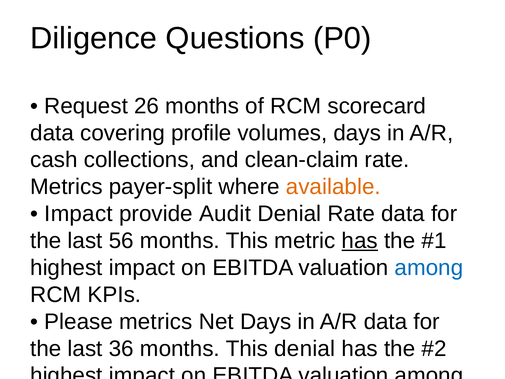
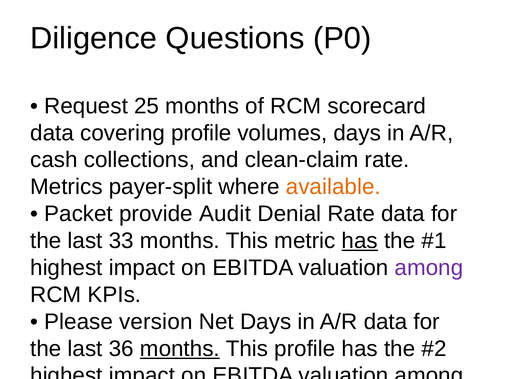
26: 26 -> 25 (147, 106)
Impact: Impact -> Packet (79, 214)
56: 56 -> 33 (121, 241)
among colour: blue -> purple (429, 268)
Please metrics: metrics -> version (156, 321)
months underline: none -> present (180, 348)
This denial: denial -> profile (305, 348)
